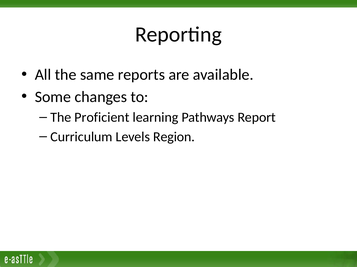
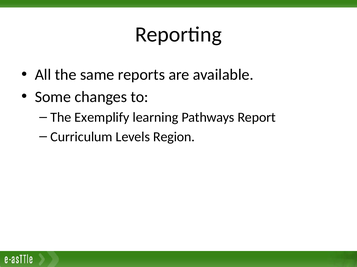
Proficient: Proficient -> Exemplify (102, 118)
